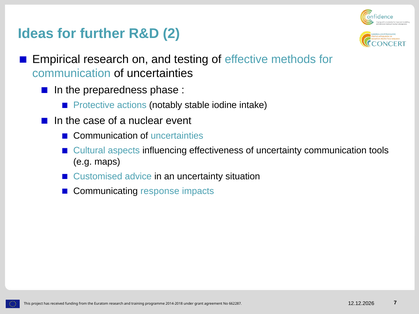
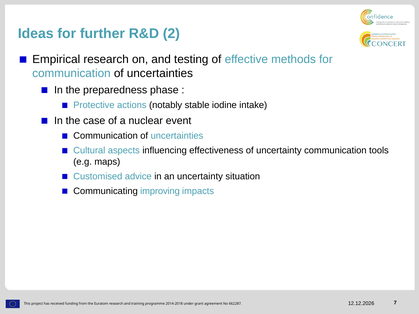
response: response -> improving (160, 191)
